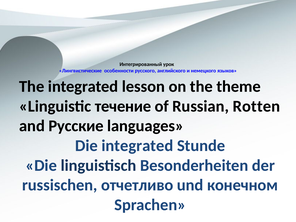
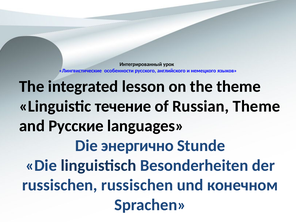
Russian Rotten: Rotten -> Theme (256, 106)
Die integrated: integrated -> энергично (137, 146)
russischen отчетливо: отчетливо -> russischen (137, 185)
